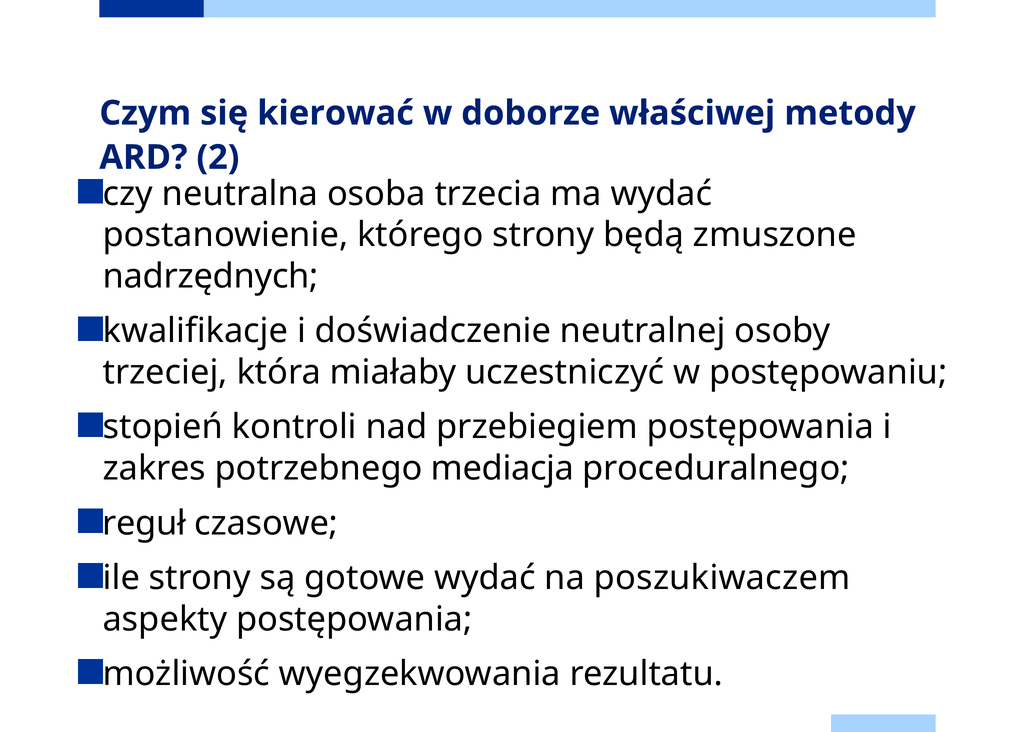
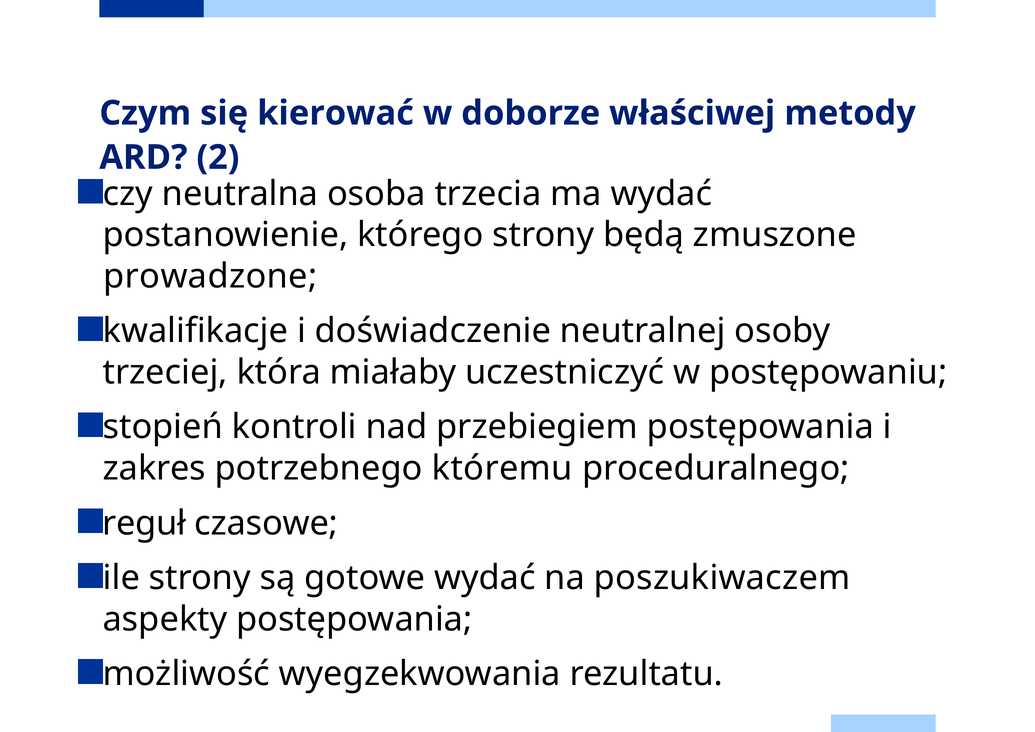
nadrzędnych: nadrzędnych -> prowadzone (210, 276)
mediacja: mediacja -> któremu (502, 468)
